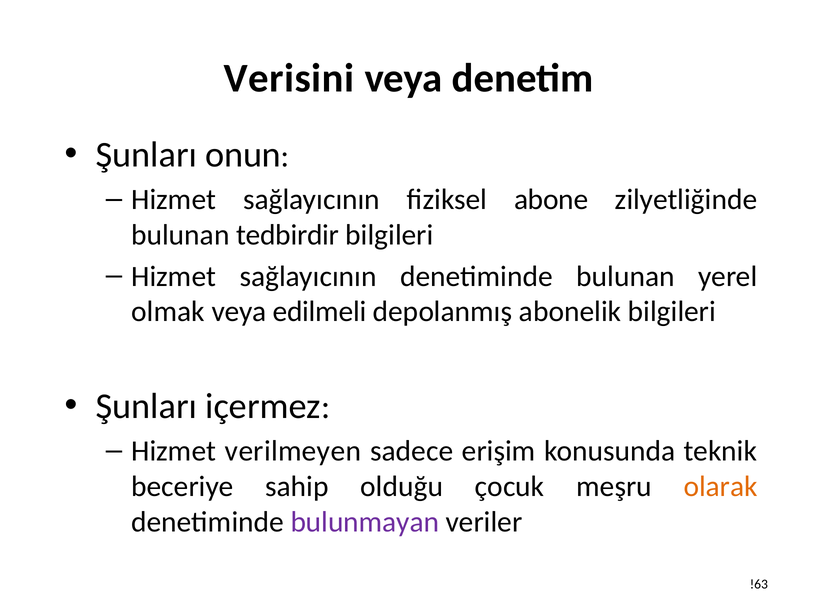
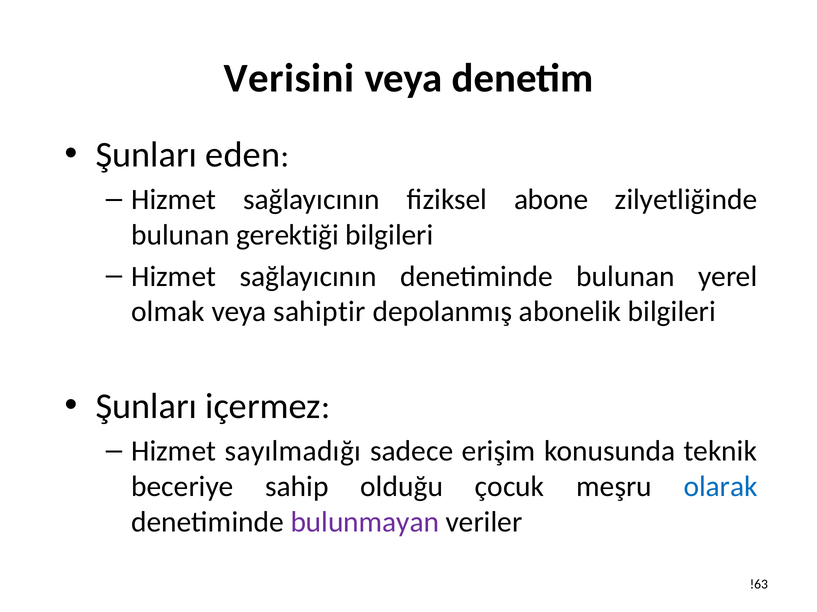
onun: onun -> eden (243, 155)
tedbirdir: tedbirdir -> gerektiği (288, 235)
edilmeli: edilmeli -> sahiptir (319, 312)
verilmeyen: verilmeyen -> sayılmadığı (293, 452)
olarak colour: orange -> blue (721, 487)
